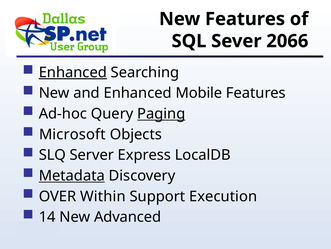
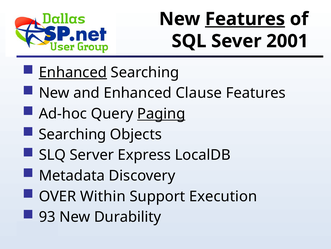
Features underline: none -> present (245, 19)
2066: 2066 -> 2001 (287, 41)
Mobile: Mobile -> Clause (199, 93)
Microsoft: Microsoft -> Searching (72, 134)
Metadata underline: present -> none (72, 175)
14: 14 -> 93 (47, 216)
Advanced: Advanced -> Durability (128, 216)
